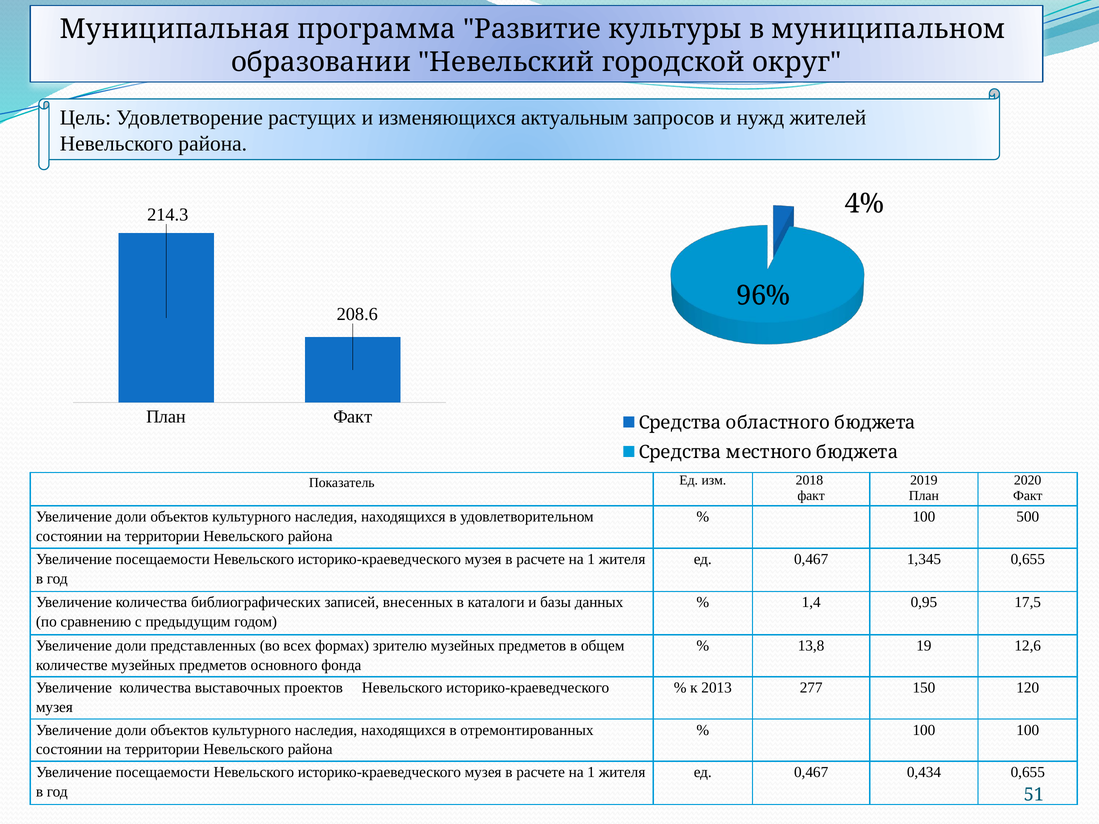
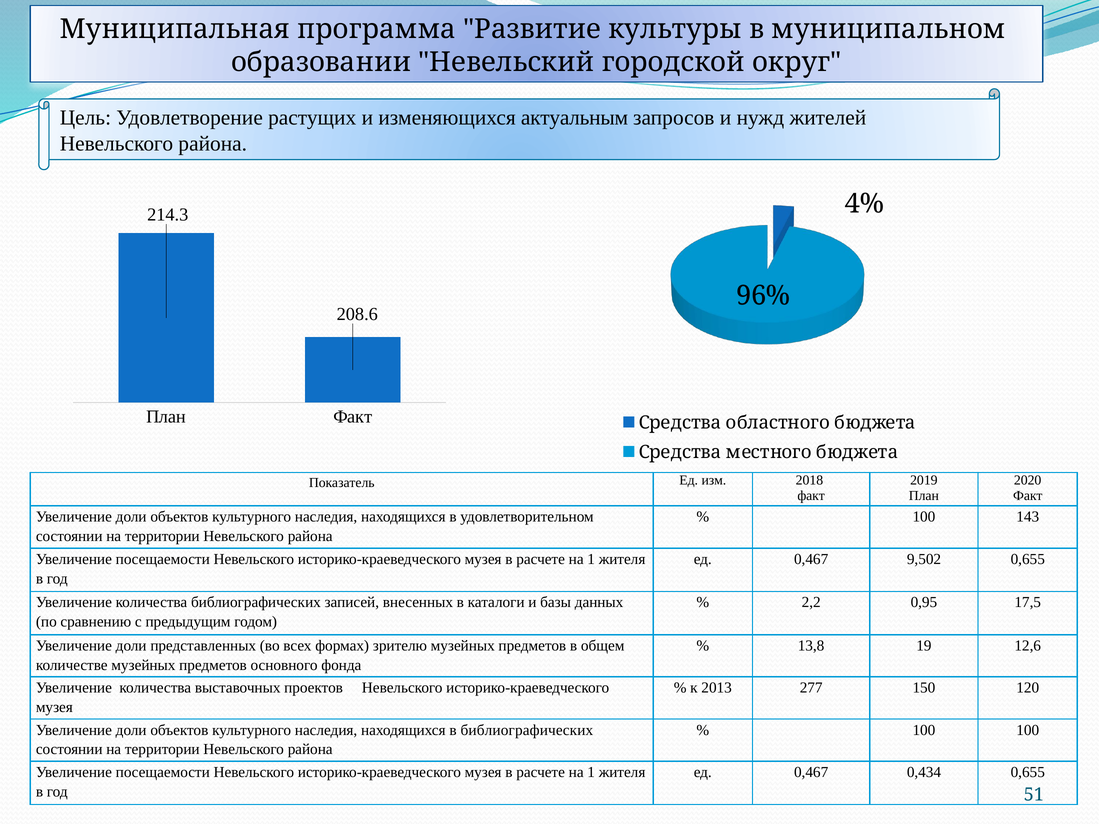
500: 500 -> 143 (1028, 517)
1,345: 1,345 -> 9,502 (924, 559)
1,4: 1,4 -> 2,2 (811, 603)
в отремонтированных: отремонтированных -> библиографических (527, 730)
